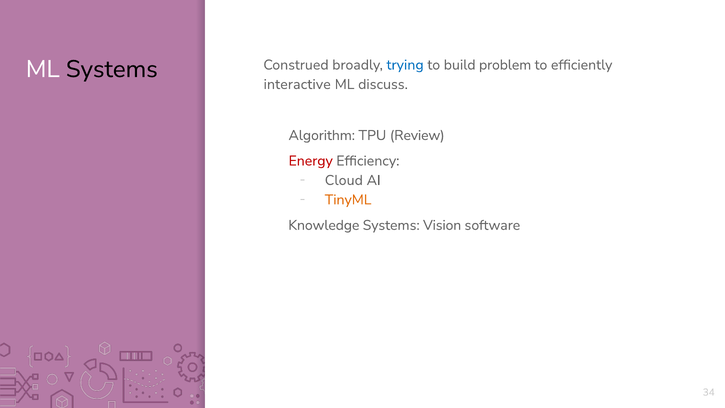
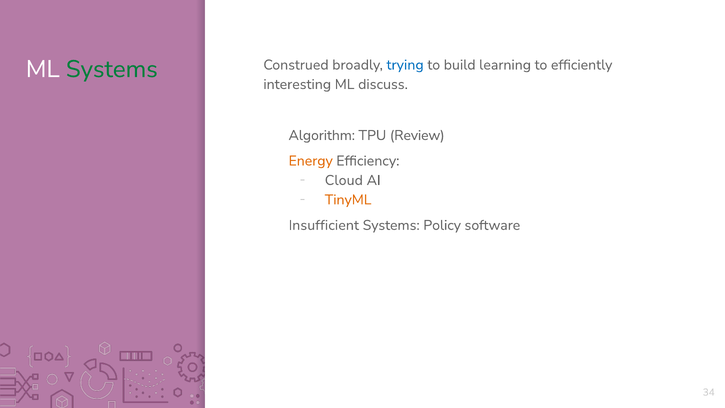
Systems colour: black -> green (112, 69)
problem: problem -> learning (505, 65)
interactive: interactive -> interesting (297, 84)
Energy colour: red -> orange (311, 161)
Knowledge: Knowledge -> Insufficient (324, 225)
Vision: Vision -> Policy (442, 225)
